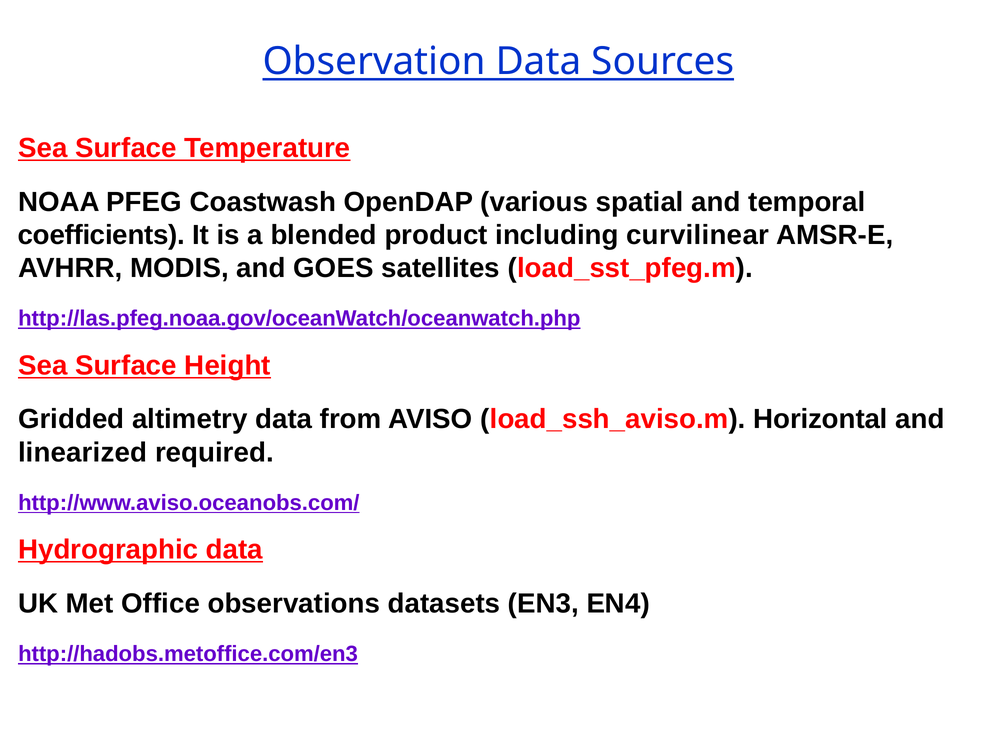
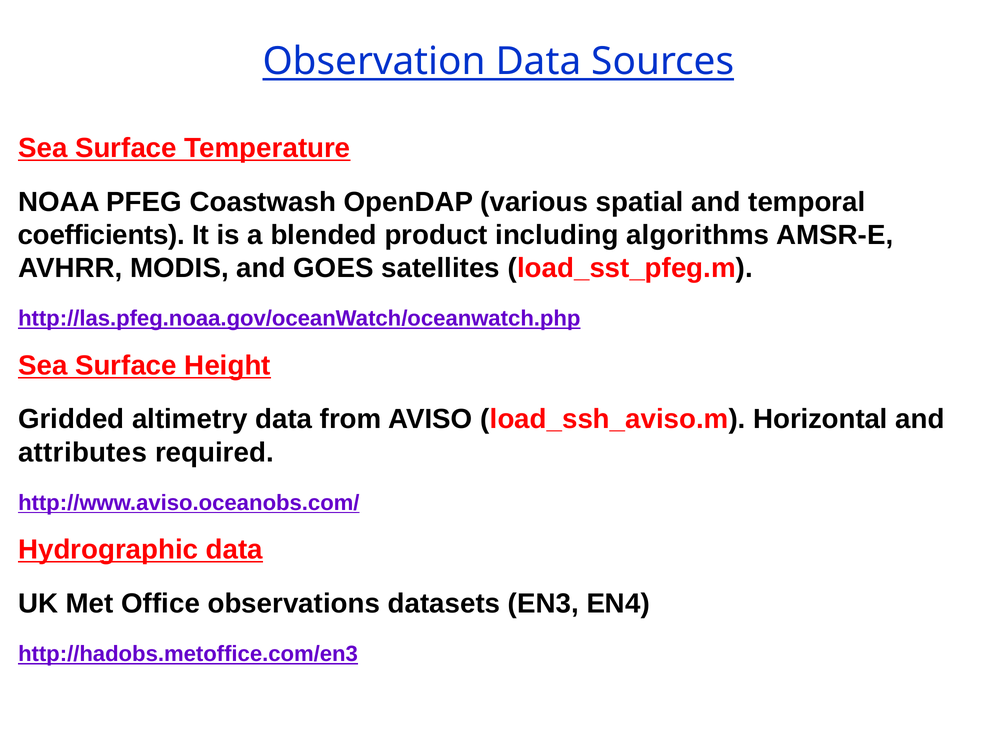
curvilinear: curvilinear -> algorithms (698, 235)
linearized: linearized -> attributes (83, 453)
